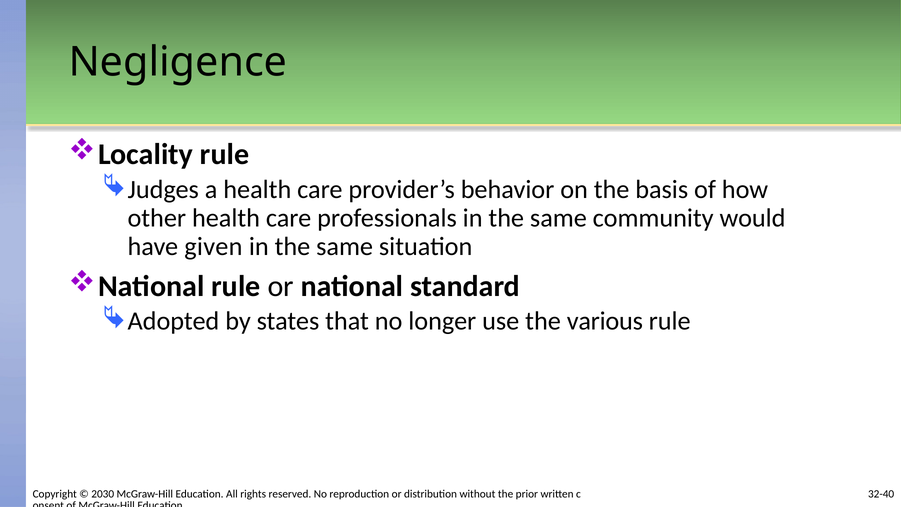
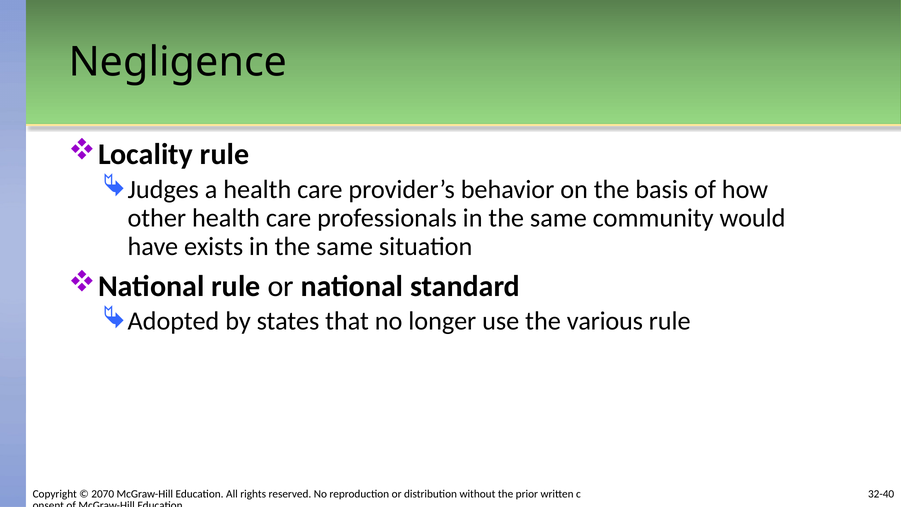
given: given -> exists (214, 246)
2030: 2030 -> 2070 (103, 494)
